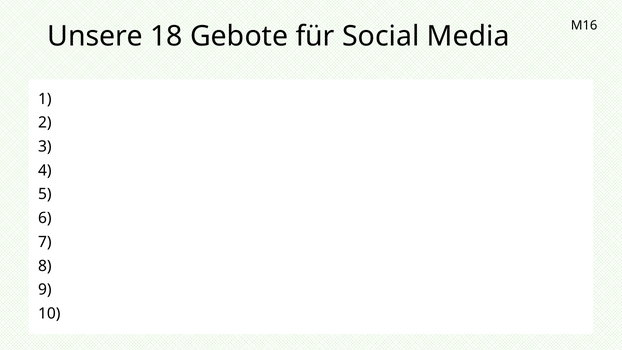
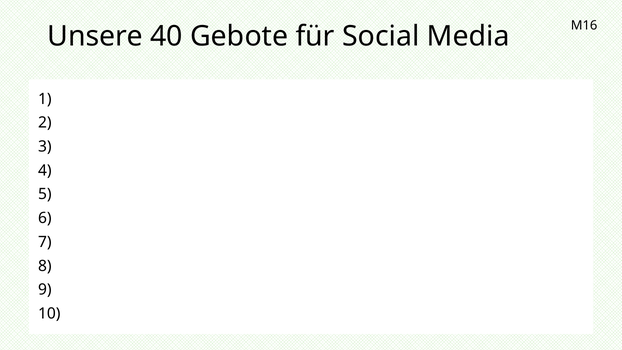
18: 18 -> 40 (166, 36)
